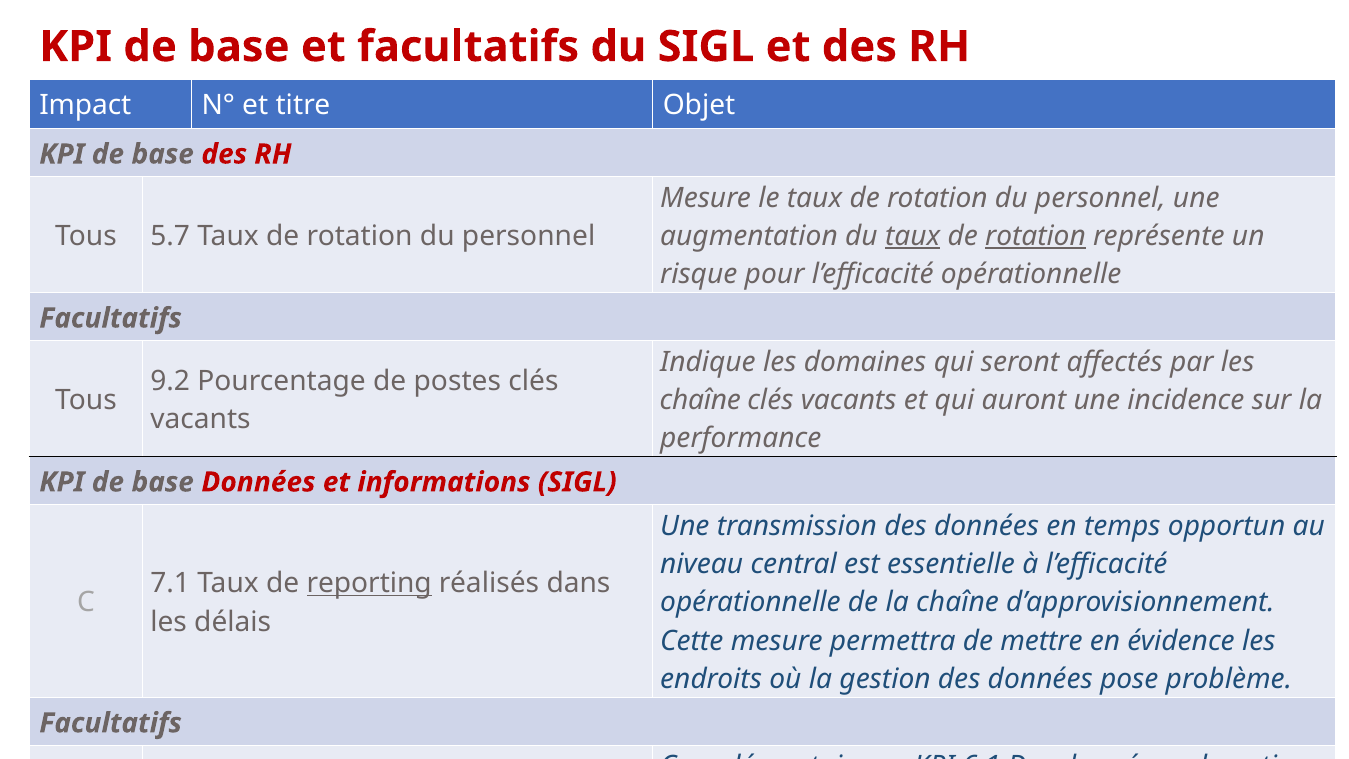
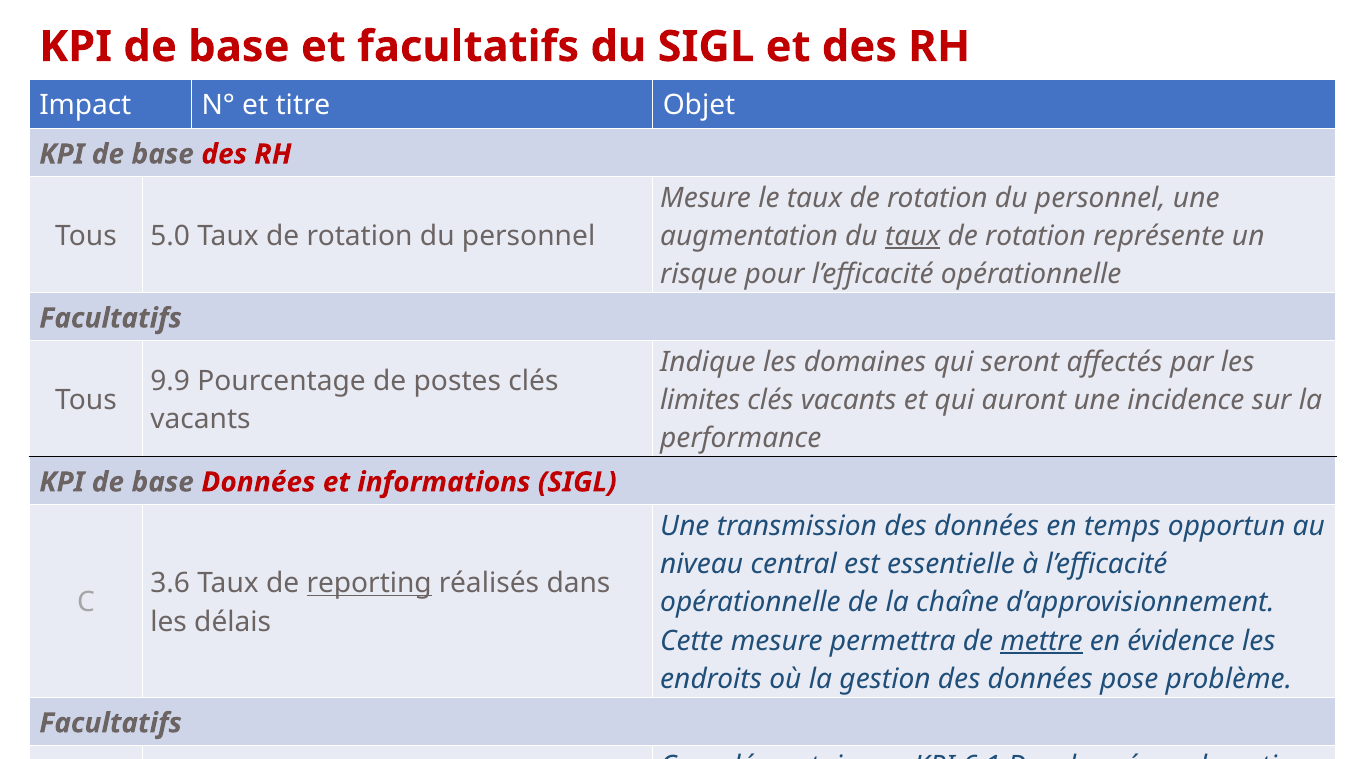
5.7: 5.7 -> 5.0 (170, 236)
rotation underline: present -> none (1036, 236)
9.2: 9.2 -> 9.9 (170, 381)
chaîne: chaîne -> limites (700, 400)
7.1: 7.1 -> 3.6 (170, 583)
mettre underline: none -> present (1041, 641)
